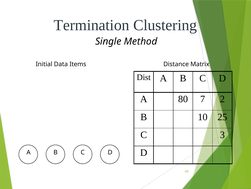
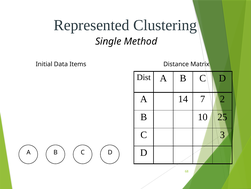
Termination: Termination -> Represented (92, 25)
80: 80 -> 14 (183, 99)
